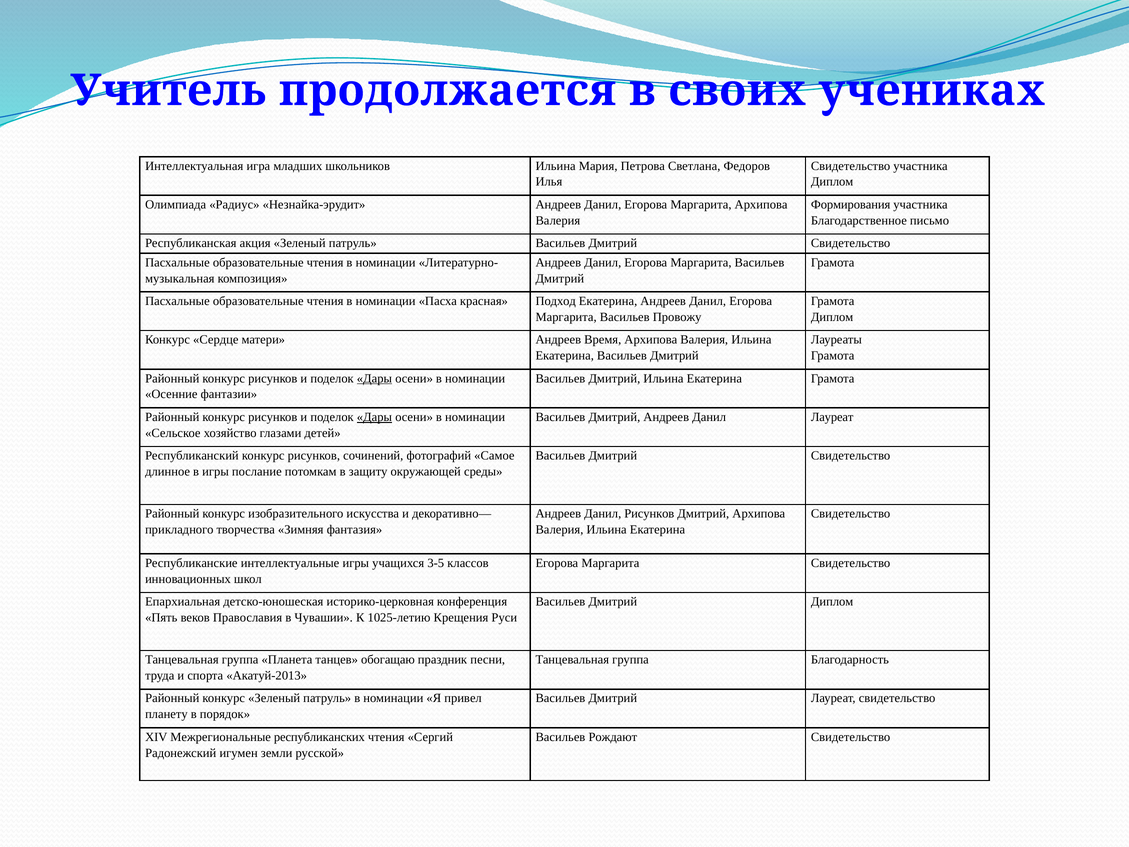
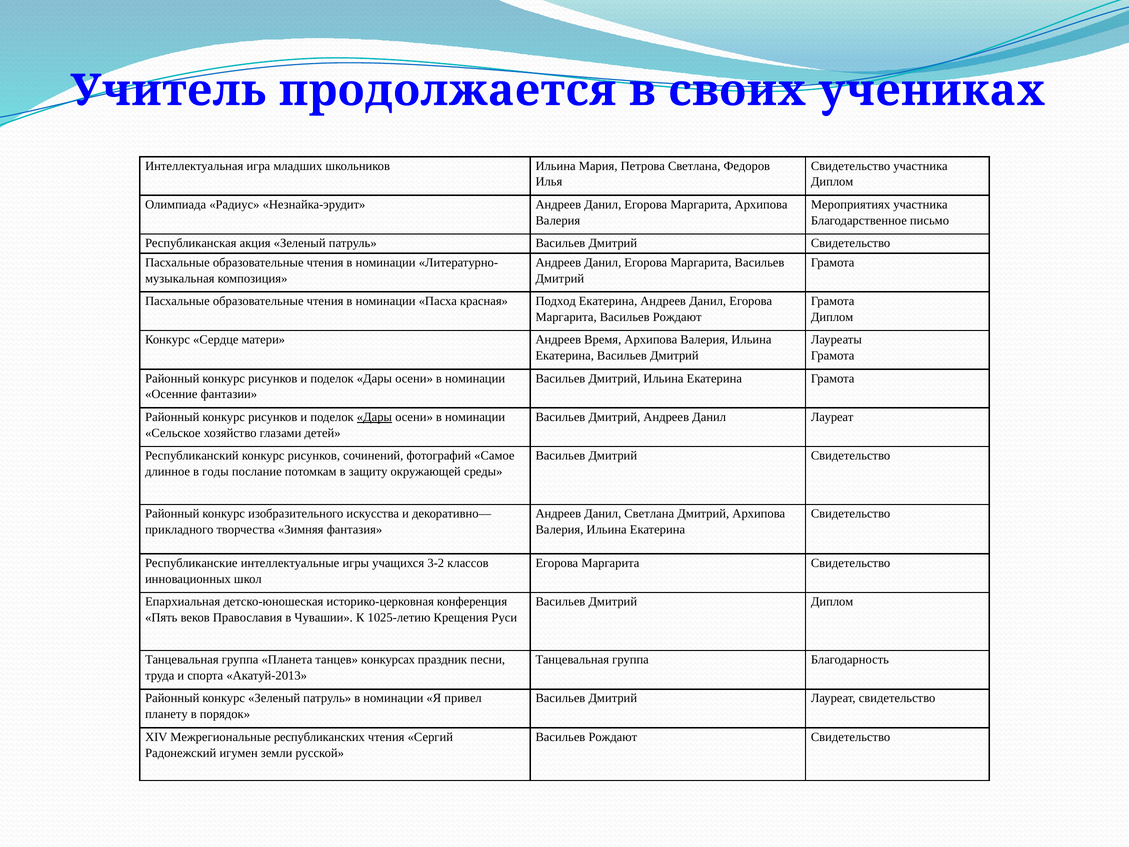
Формирования: Формирования -> Мероприятиях (851, 204)
Маргарита Васильев Провожу: Провожу -> Рождают (677, 317)
Дары underline: present -> none (374, 378)
в игры: игры -> годы (215, 471)
Данил Рисунков: Рисунков -> Светлана (649, 513)
3-5: 3-5 -> 3-2 (436, 563)
обогащаю: обогащаю -> конкурсах (388, 659)
